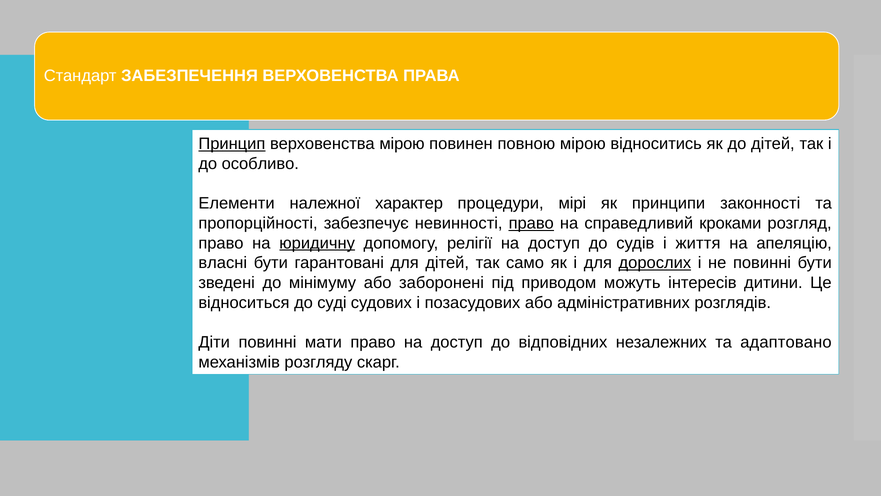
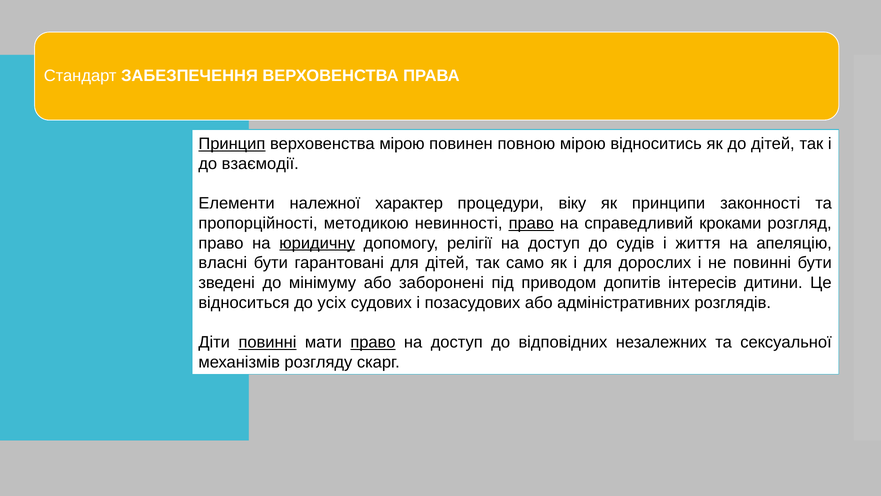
особливо: особливо -> взаємодії (260, 164)
мірі: мірі -> віку (572, 203)
забезпечує: забезпечує -> методикою (366, 223)
дорослих underline: present -> none (655, 263)
можуть: можуть -> допитів (632, 283)
суді: суді -> усіх (332, 302)
повинні underline: none -> present (267, 342)
право underline: none -> present (373, 342)
адаптовано: адаптовано -> сексуальної (786, 342)
